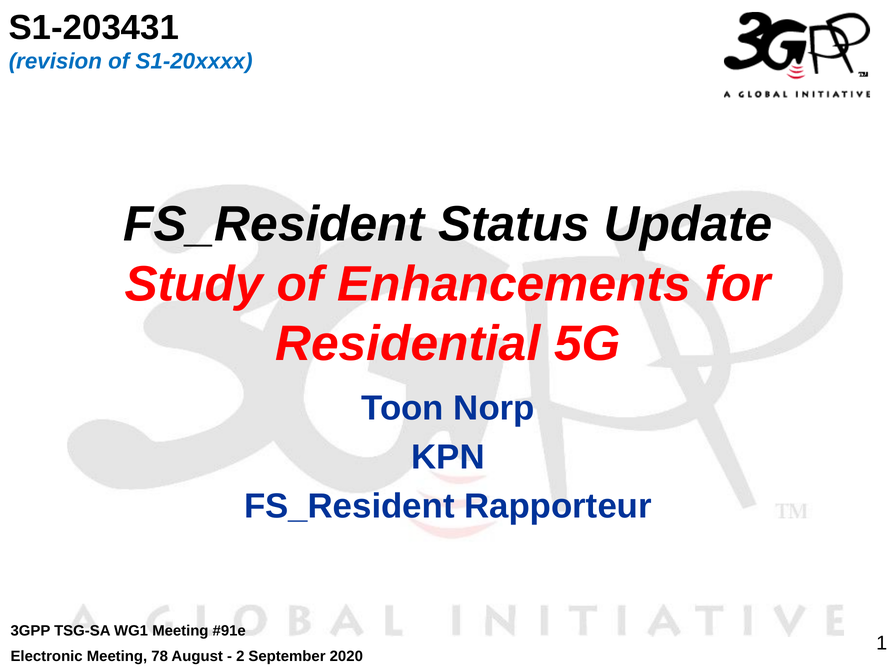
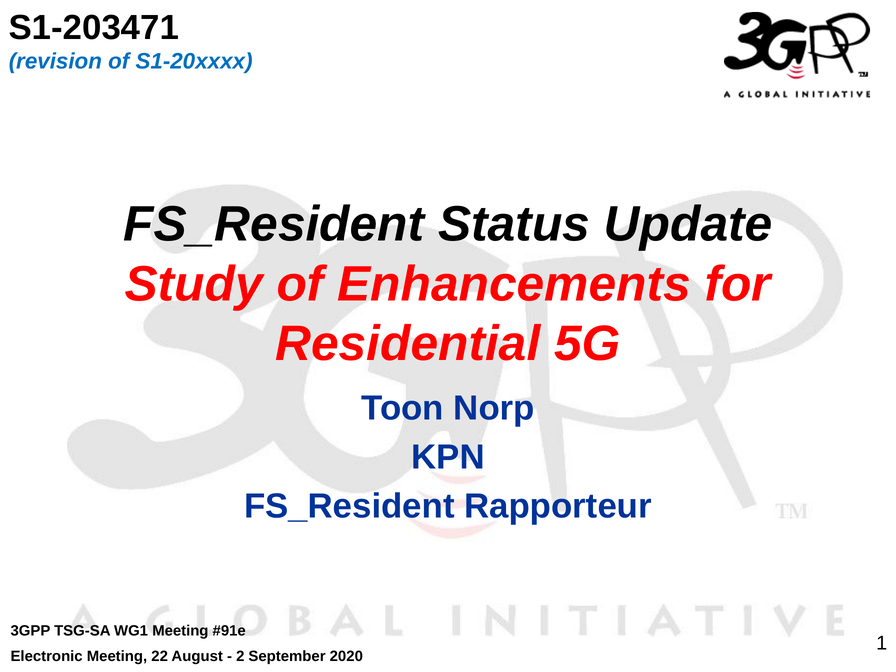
S1-203431: S1-203431 -> S1-203471 (94, 28)
78: 78 -> 22 (160, 656)
